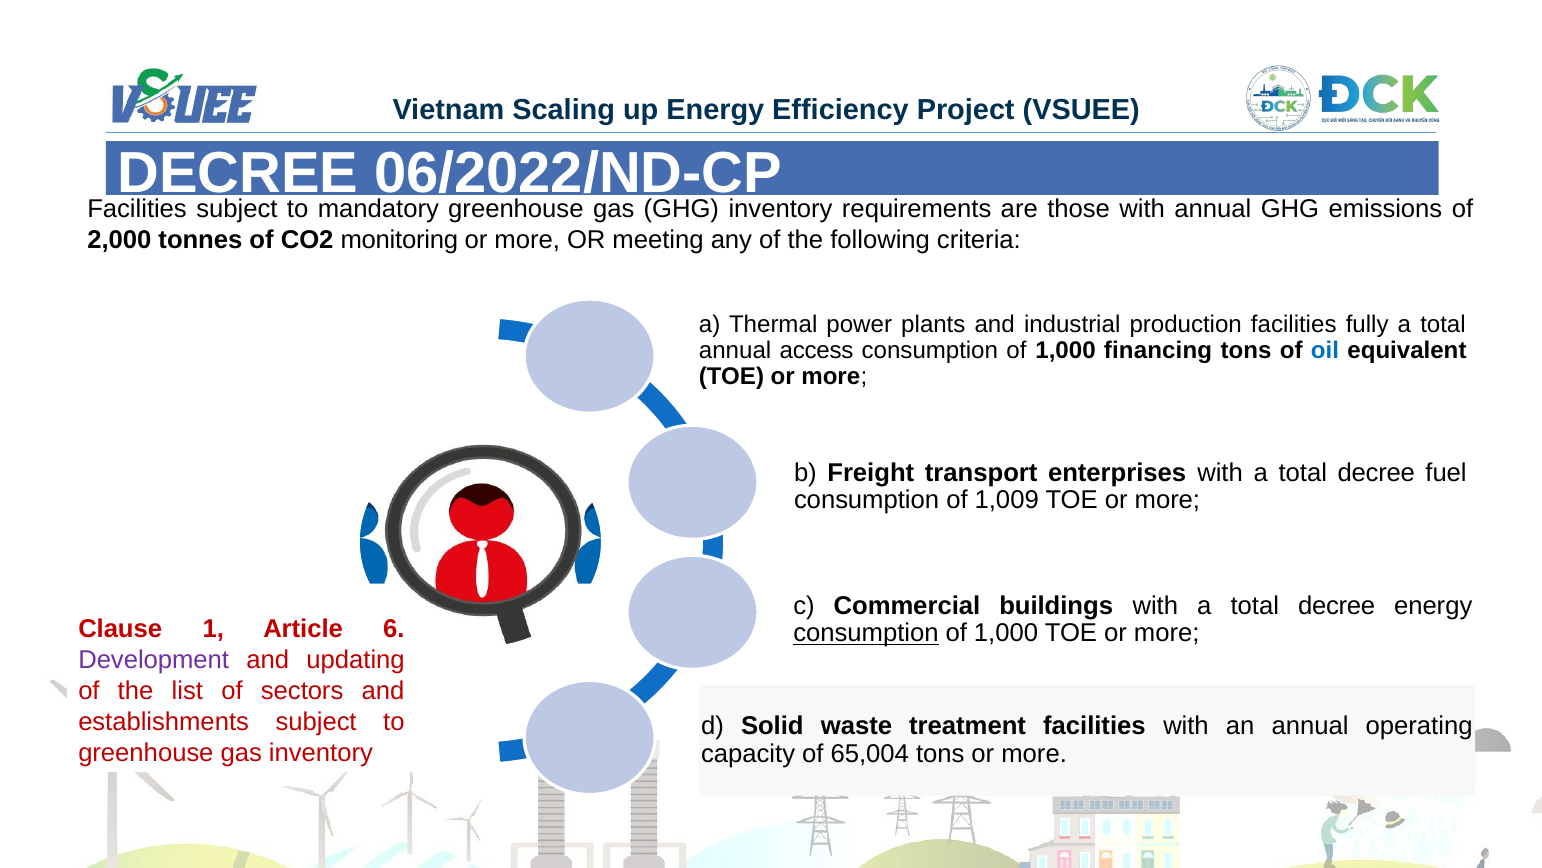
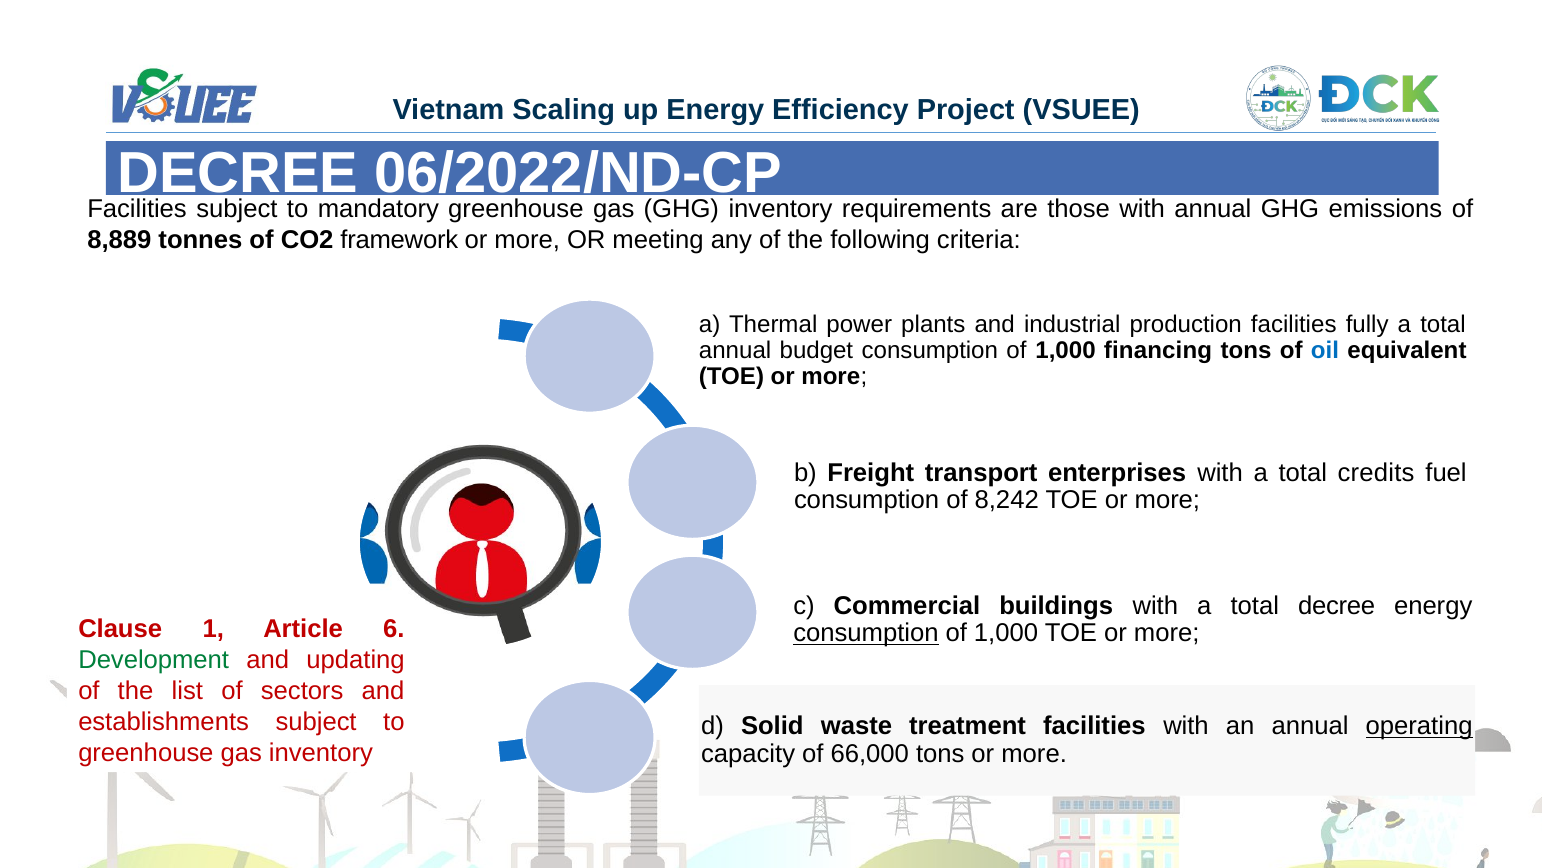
2,000: 2,000 -> 8,889 (119, 240)
monitoring: monitoring -> framework (399, 240)
access: access -> budget (816, 350)
decree: decree -> credits (1376, 472)
1,009: 1,009 -> 8,242 (1007, 500)
Development colour: purple -> green (154, 660)
operating underline: none -> present (1419, 726)
65,004: 65,004 -> 66,000 (870, 754)
